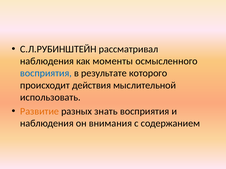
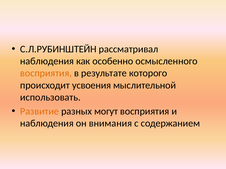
моменты: моменты -> особенно (113, 61)
восприятия colour: blue -> orange (46, 73)
действия: действия -> усвоения (92, 85)
знать: знать -> могут (106, 112)
